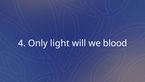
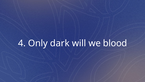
light: light -> dark (60, 43)
